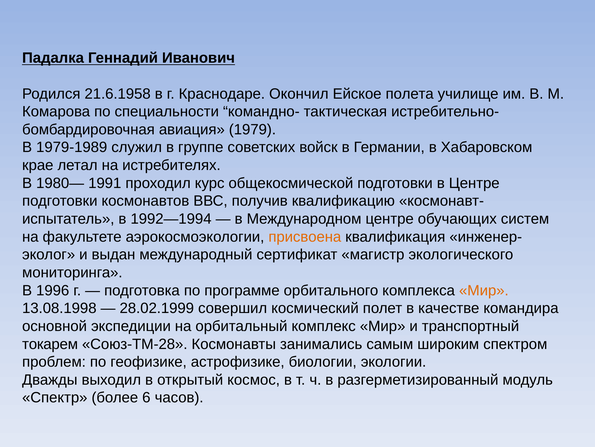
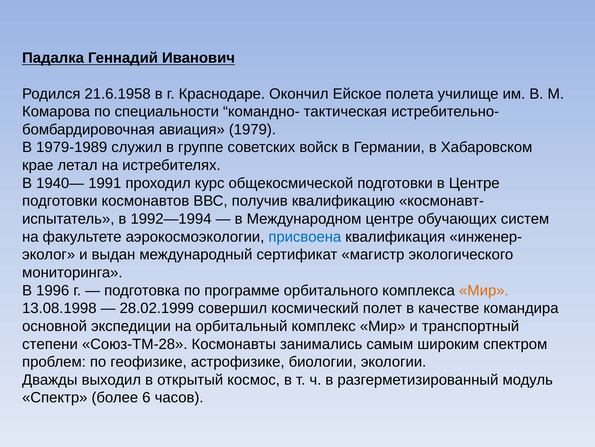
1980—: 1980— -> 1940— (60, 183)
присвоена colour: orange -> blue (305, 236)
токарем: токарем -> степени (50, 344)
